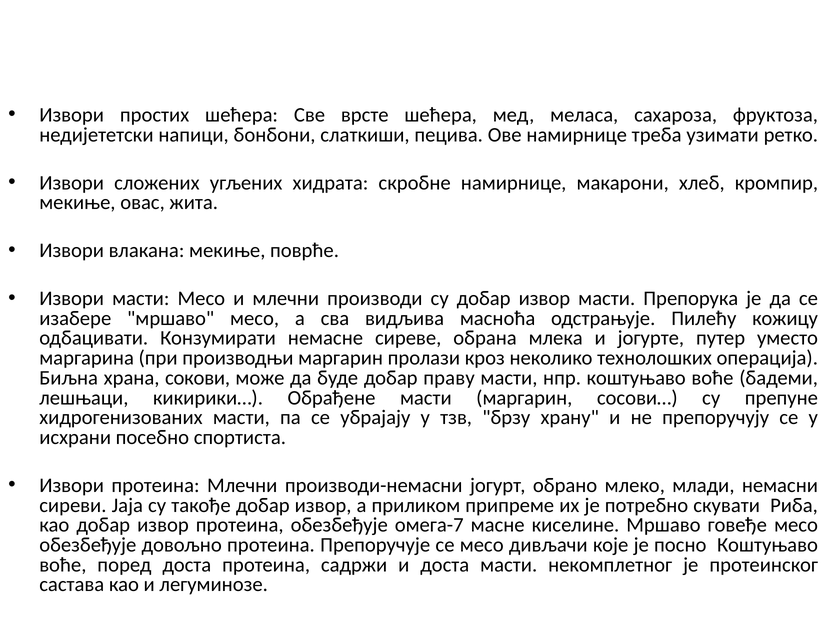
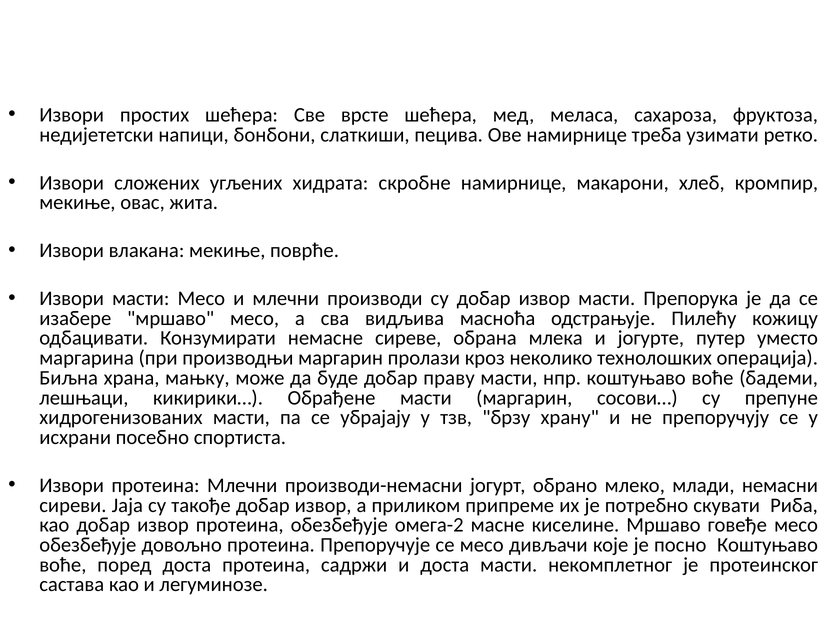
сокови: сокови -> мањку (197, 378)
омега-7: омега-7 -> омега-2 (429, 525)
